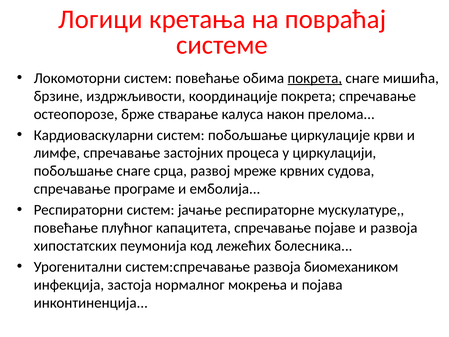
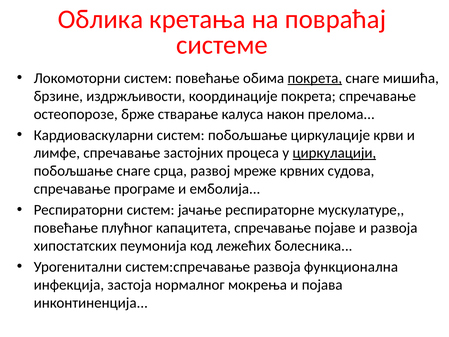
Логици: Логици -> Облика (101, 19)
циркулацији underline: none -> present (334, 153)
биомехаником: биомехаником -> функционална (351, 267)
